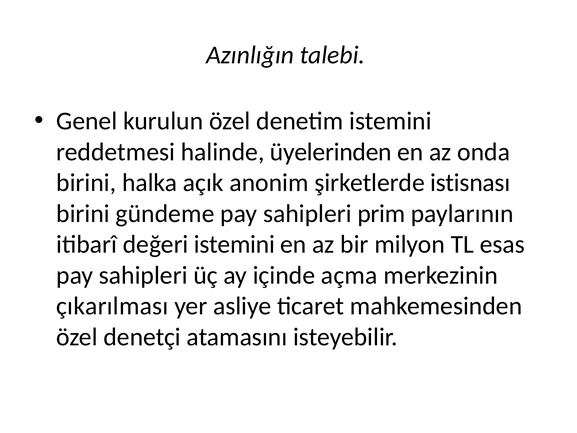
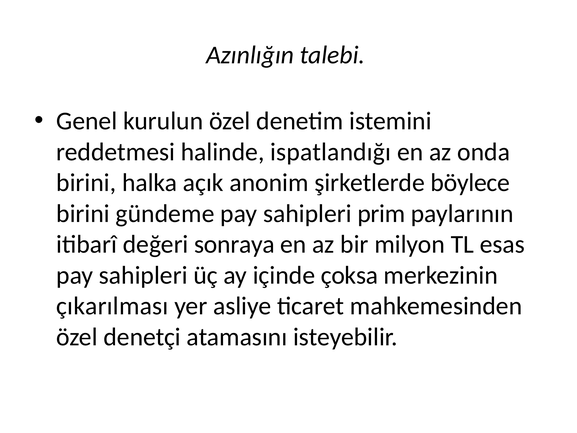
üyelerinden: üyelerinden -> ispatlandığı (331, 152)
istisnası: istisnası -> böylece (470, 183)
değeri istemini: istemini -> sonraya (234, 244)
açma: açma -> çoksa (349, 275)
